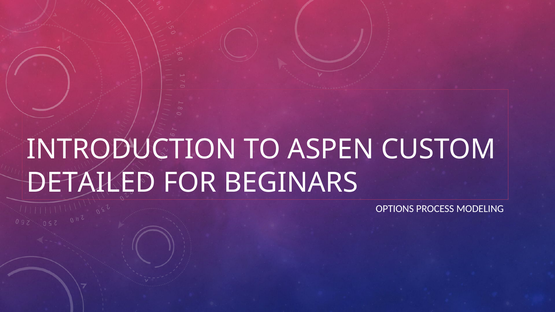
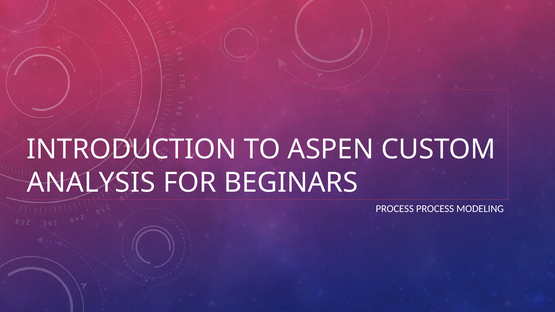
DETAILED: DETAILED -> ANALYSIS (91, 183)
OPTIONS: OPTIONS -> PROCESS (395, 209)
